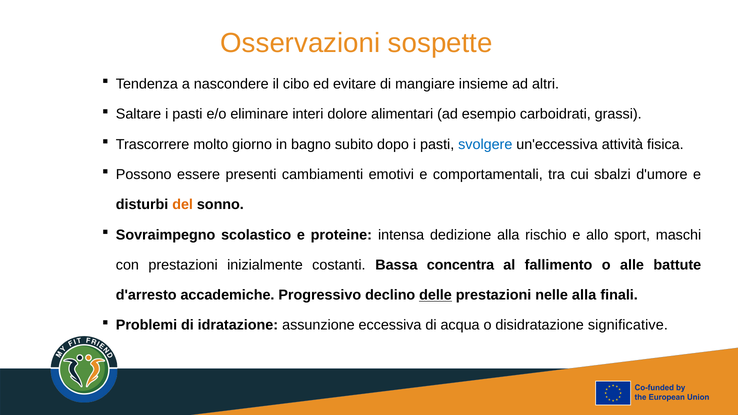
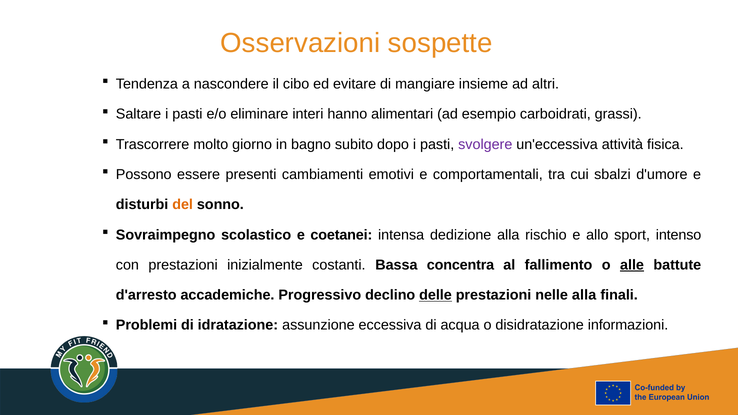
dolore: dolore -> hanno (347, 114)
svolgere colour: blue -> purple (485, 144)
proteine: proteine -> coetanei (341, 235)
maschi: maschi -> intenso (679, 235)
alle underline: none -> present (632, 265)
significative: significative -> informazioni (628, 325)
